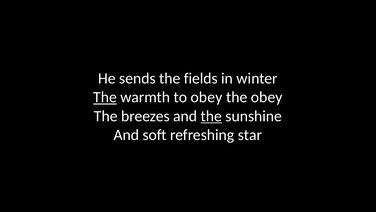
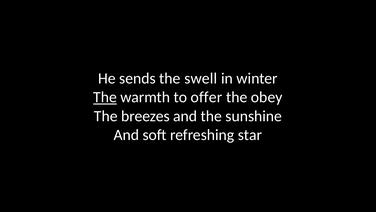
fields: fields -> swell (201, 78)
to obey: obey -> offer (206, 97)
the underline: present -> none (211, 116)
